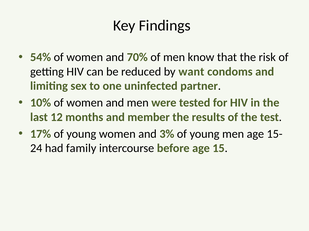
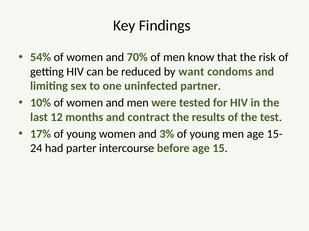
member: member -> contract (149, 117)
family: family -> parter (81, 149)
